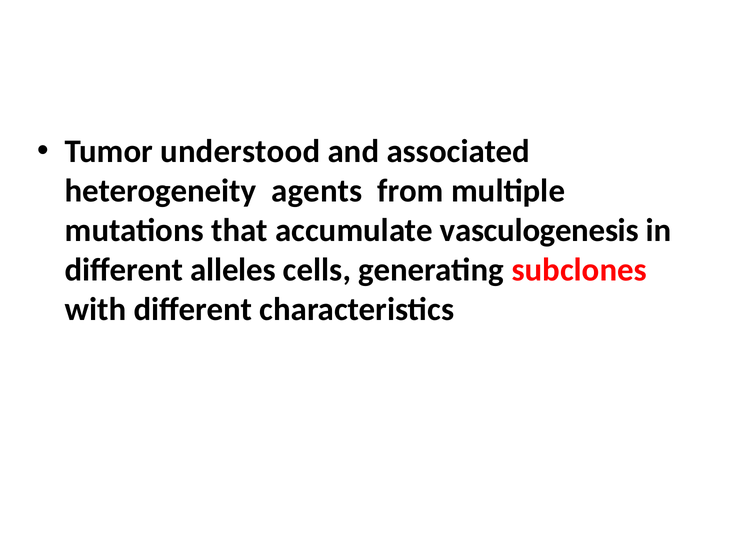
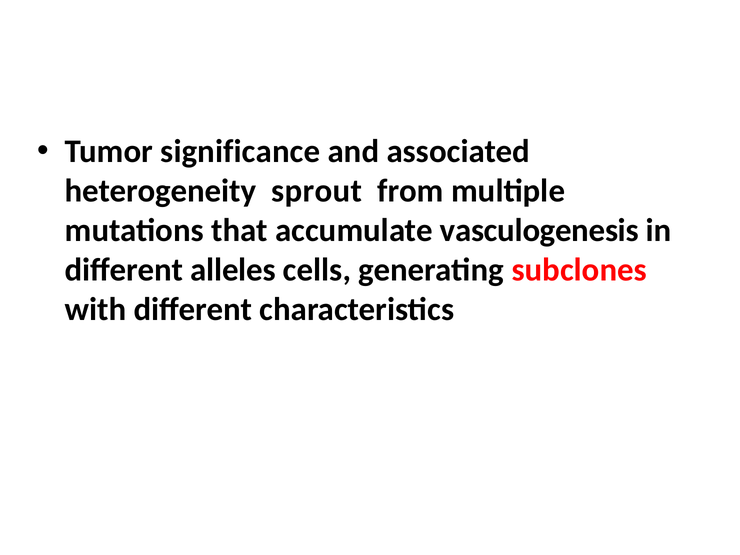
understood: understood -> significance (240, 152)
agents: agents -> sprout (317, 191)
